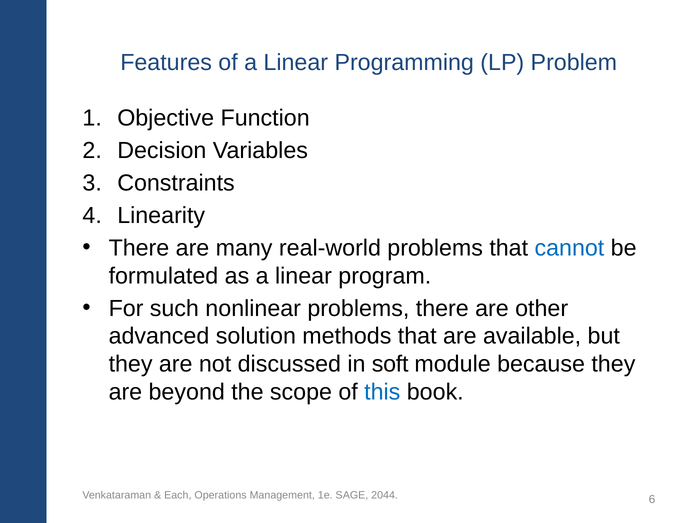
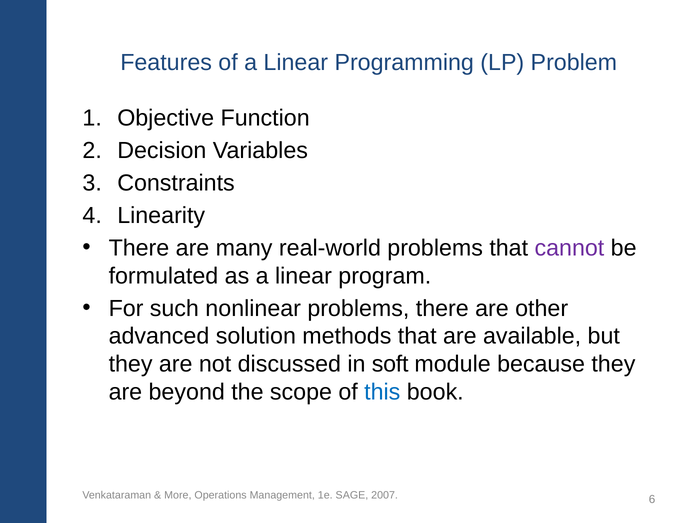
cannot colour: blue -> purple (569, 248)
Each: Each -> More (178, 495)
2044: 2044 -> 2007 (385, 495)
